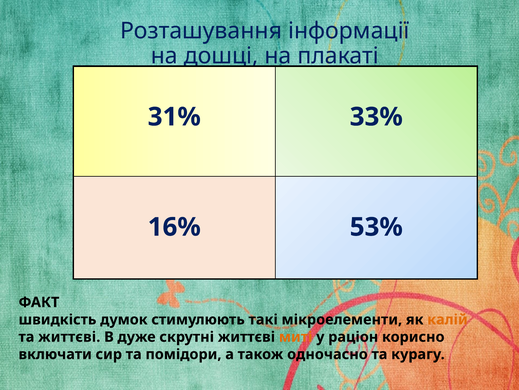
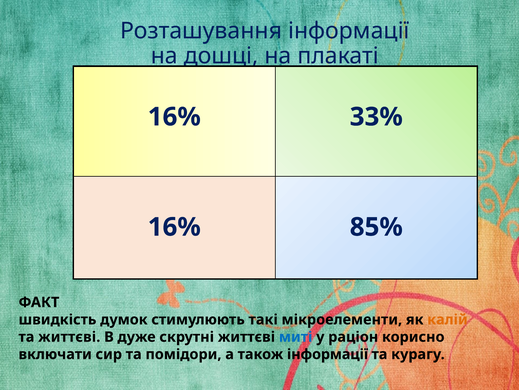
31%: 31% -> 16% (174, 117)
53%: 53% -> 85% (376, 227)
миті colour: orange -> blue (296, 336)
також одночасно: одночасно -> інформації (328, 354)
